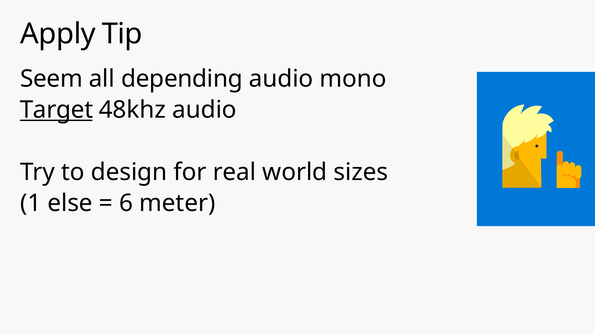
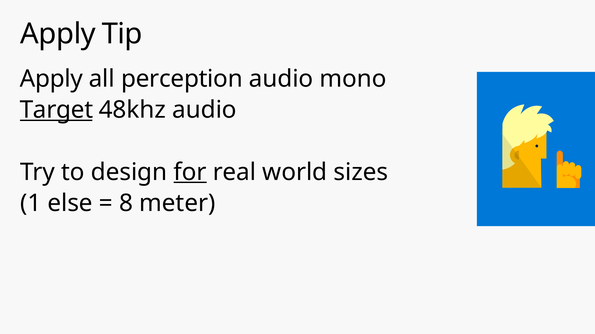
Seem: Seem -> Apply (51, 79)
depending: depending -> perception (182, 79)
for underline: none -> present (190, 172)
6: 6 -> 8 (126, 203)
